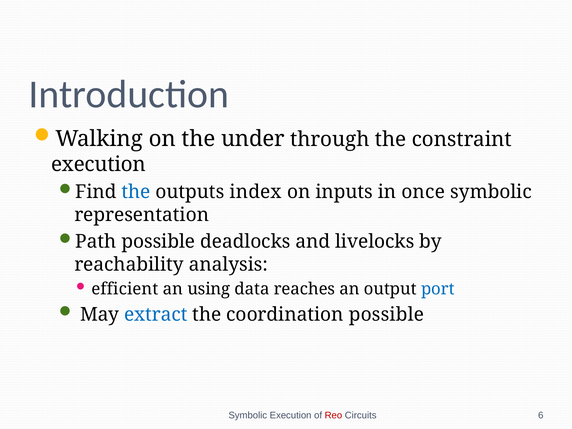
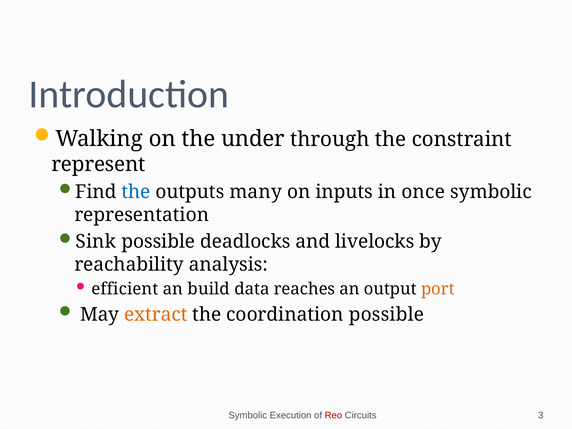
execution: execution -> represent (98, 164)
index: index -> many (256, 192)
Path: Path -> Sink (96, 242)
using: using -> build (209, 289)
port colour: blue -> orange (438, 289)
extract colour: blue -> orange (156, 314)
6: 6 -> 3 (541, 415)
